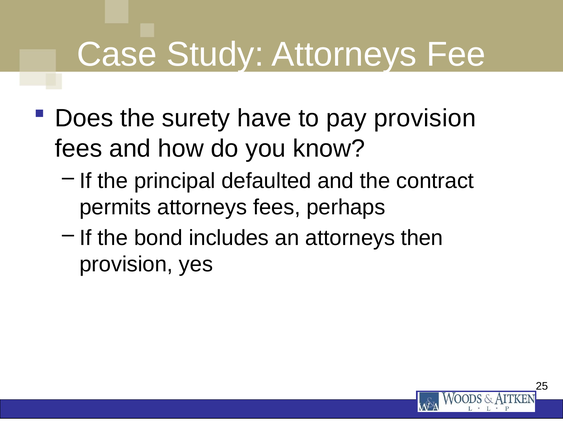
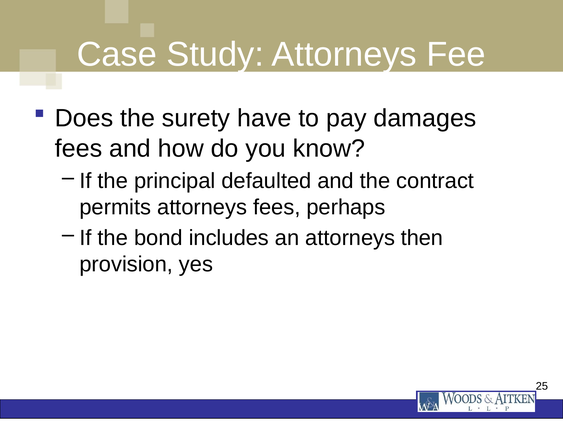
pay provision: provision -> damages (425, 118)
